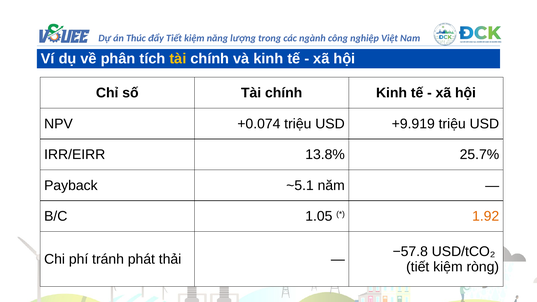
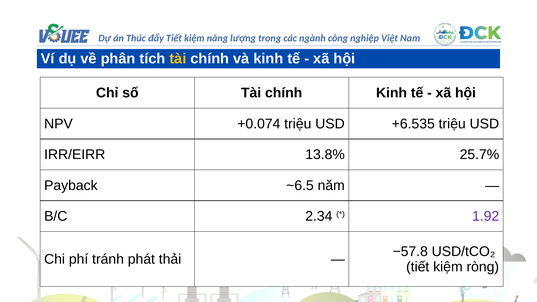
+9.919: +9.919 -> +6.535 (413, 124)
~5.1: ~5.1 -> ~6.5 (300, 185)
1.05: 1.05 -> 2.34 (319, 216)
1.92 colour: orange -> purple (486, 216)
